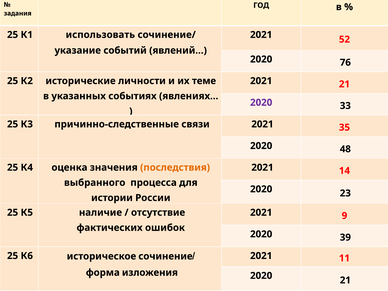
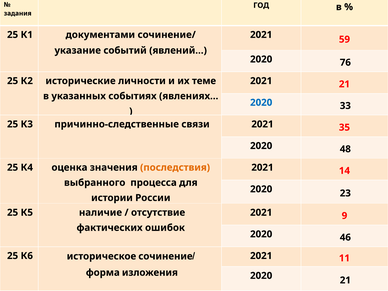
использовать: использовать -> документами (100, 35)
52: 52 -> 59 (344, 39)
2020 colour: purple -> blue (261, 103)
39: 39 -> 46 (345, 237)
